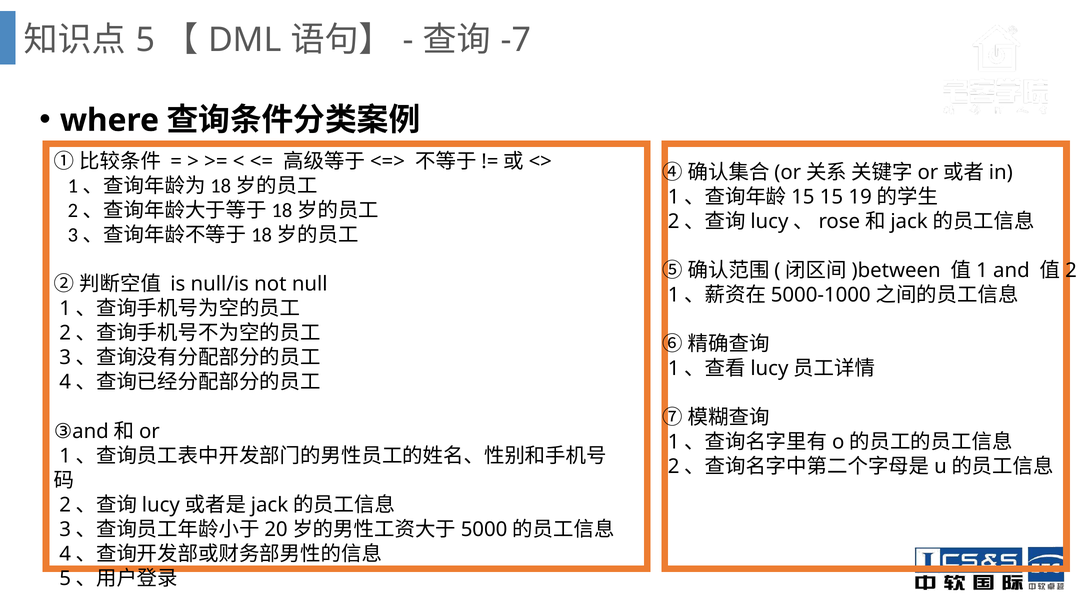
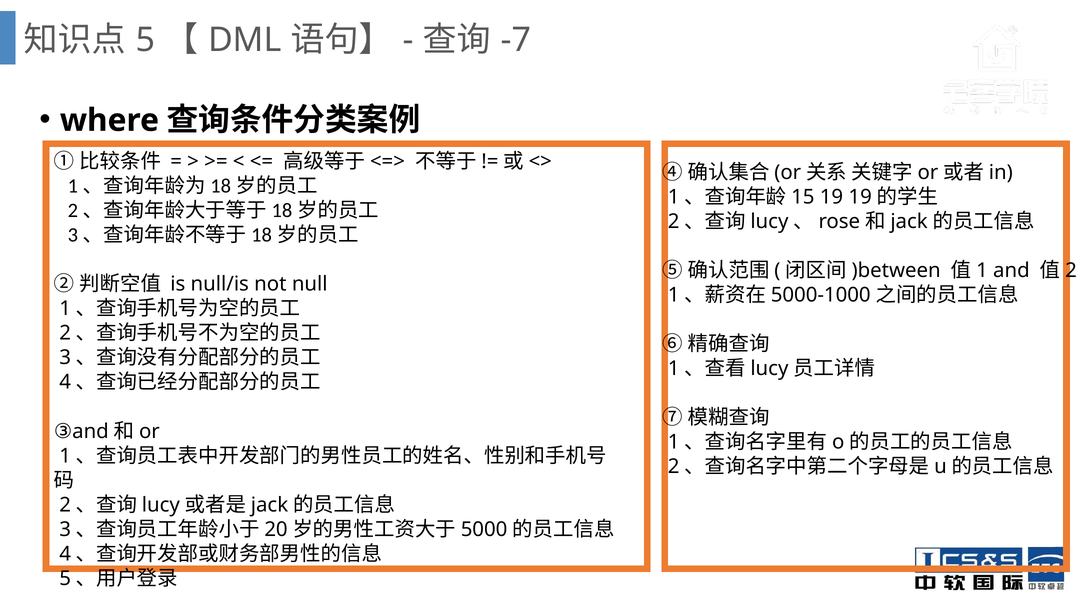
15: 15 -> 19 (831, 197)
